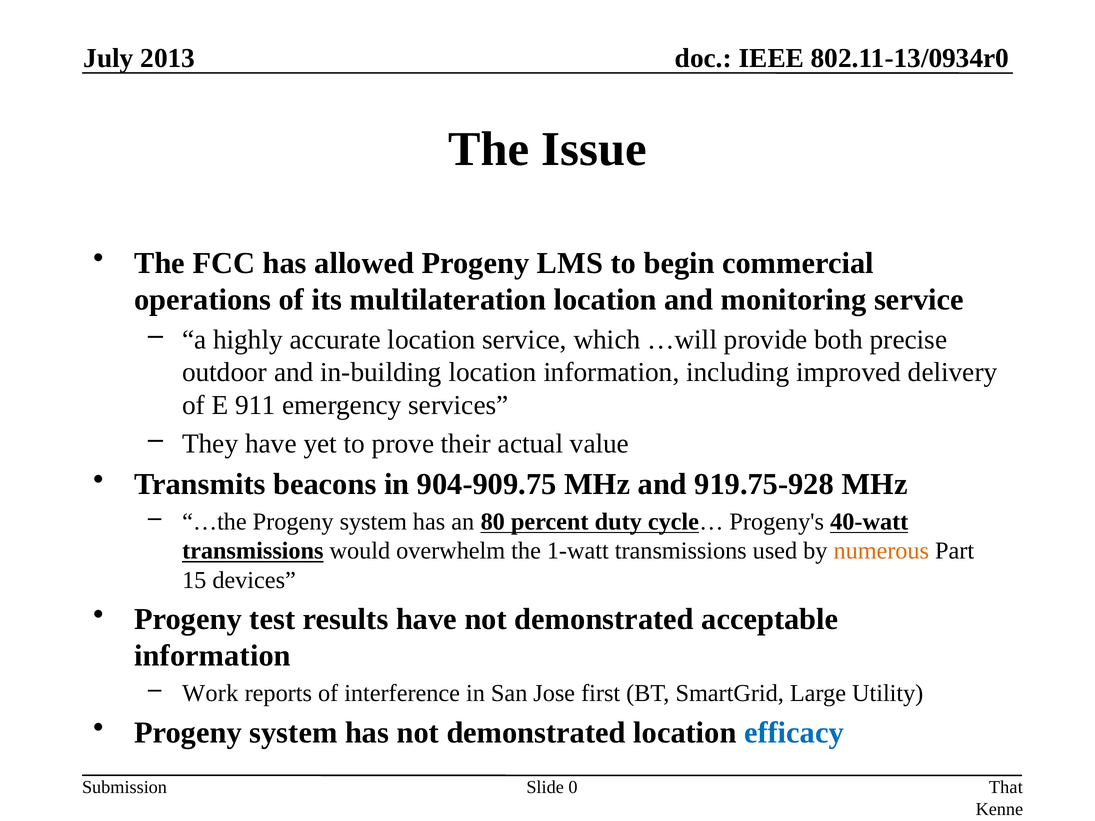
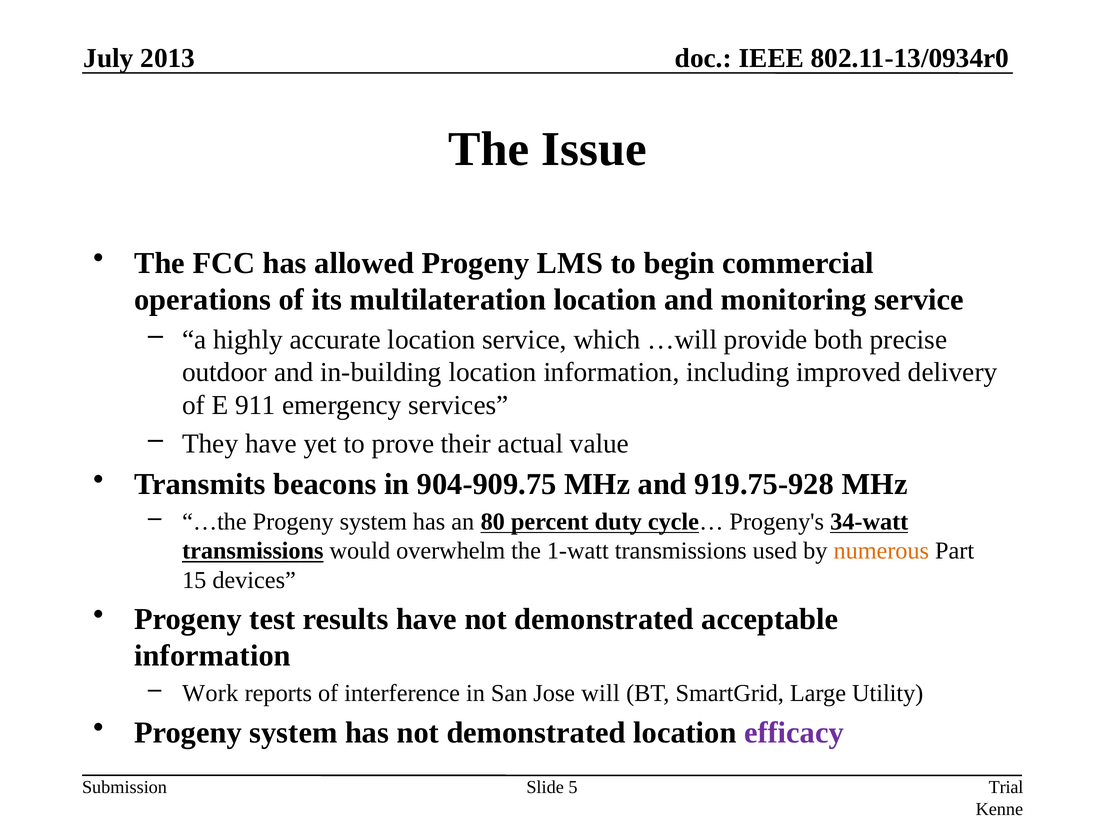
40-watt: 40-watt -> 34-watt (869, 522)
first: first -> will (601, 693)
efficacy colour: blue -> purple (794, 733)
0: 0 -> 5 (573, 788)
That: That -> Trial (1006, 788)
